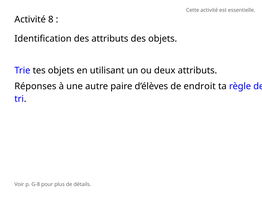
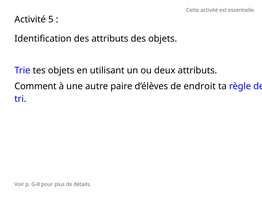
8: 8 -> 5 (51, 19)
Réponses: Réponses -> Comment (35, 86)
